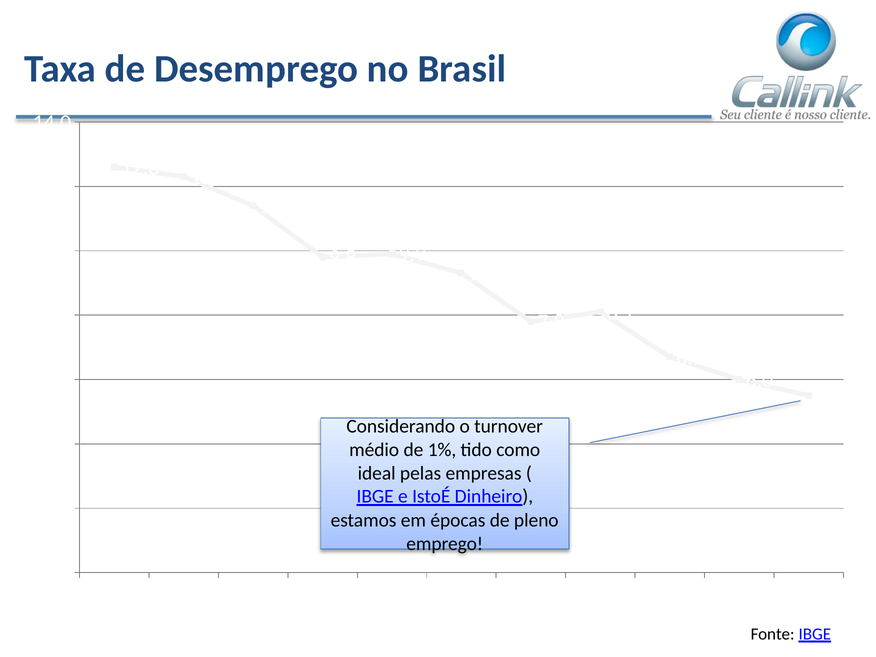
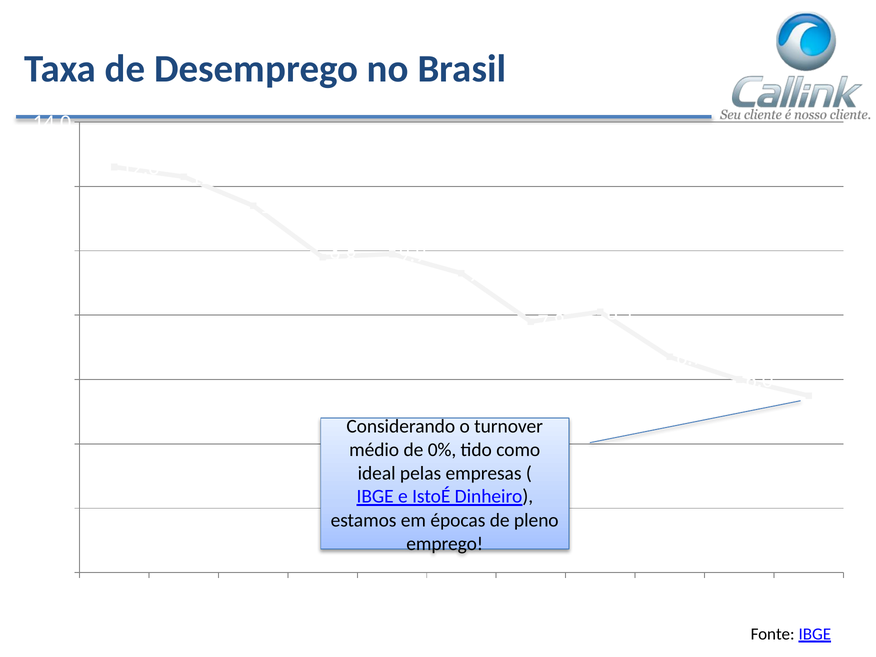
1%: 1% -> 0% (442, 450)
